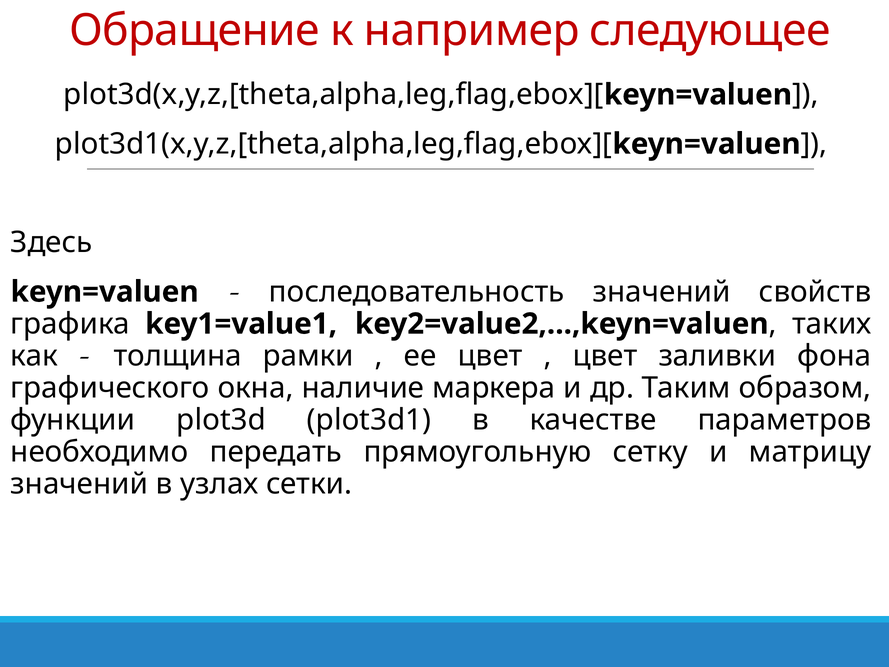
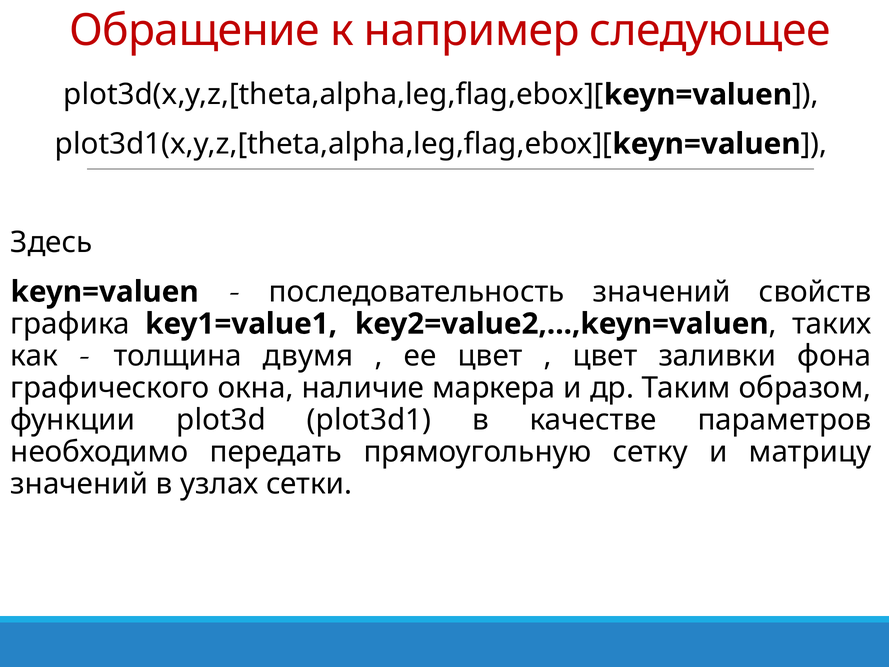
рамки: рамки -> двумя (308, 356)
